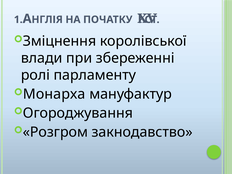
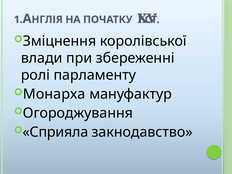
Розгром: Розгром -> Сприяла (55, 132)
